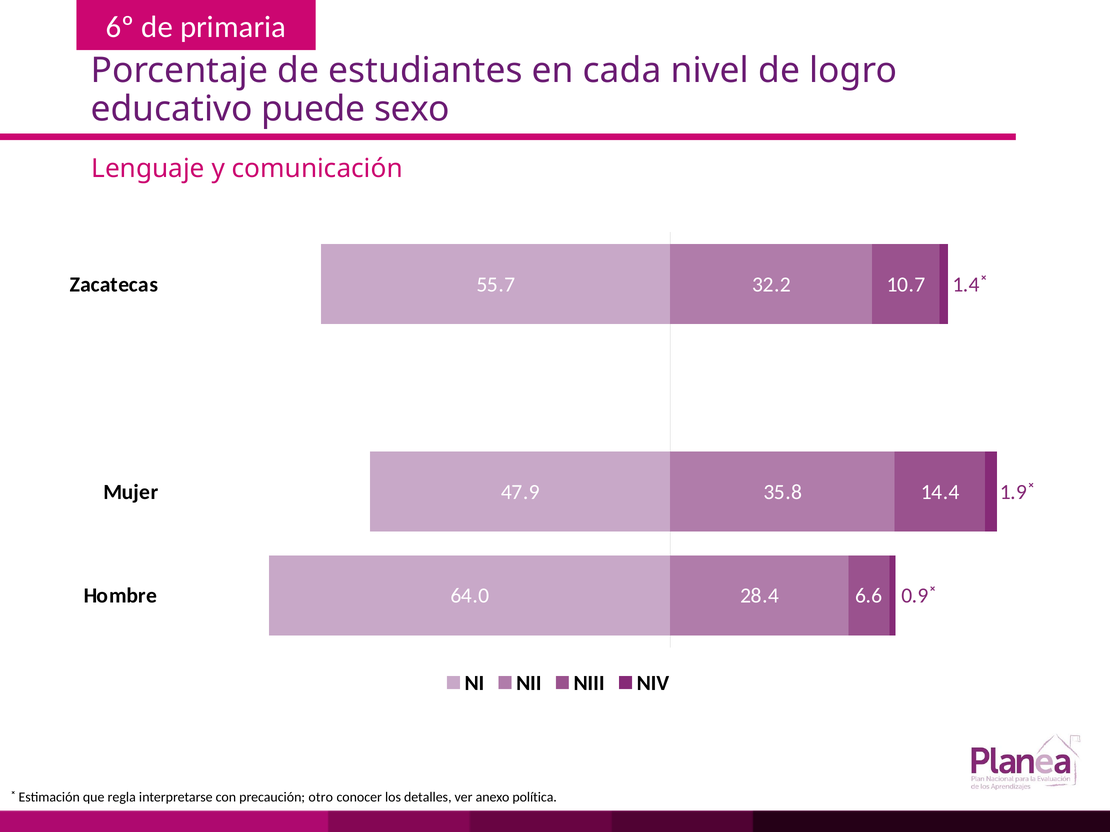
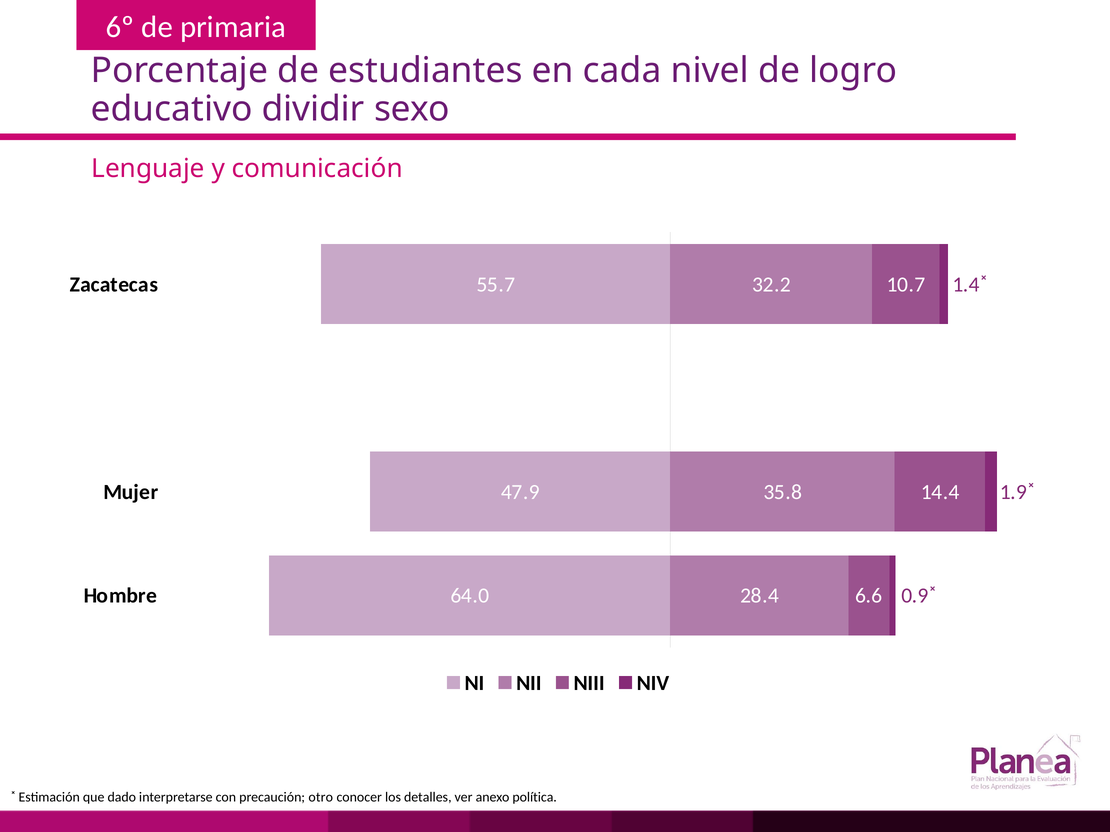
puede: puede -> dividir (313, 109)
regla: regla -> dado (122, 798)
